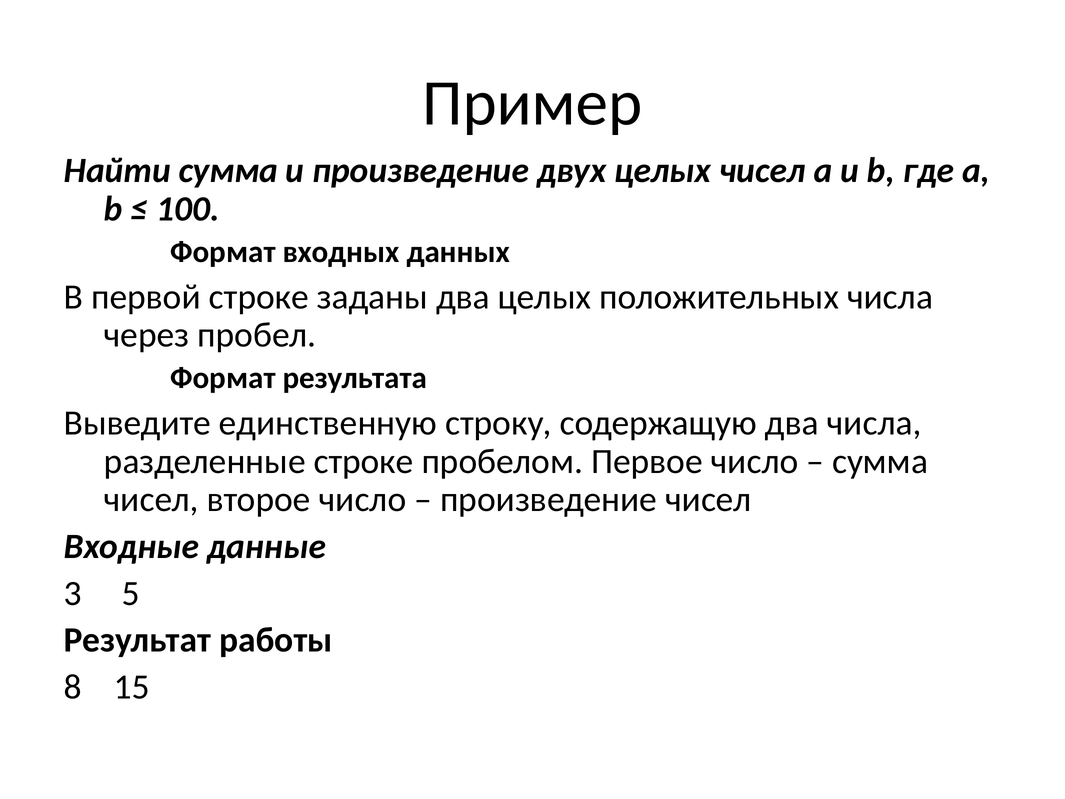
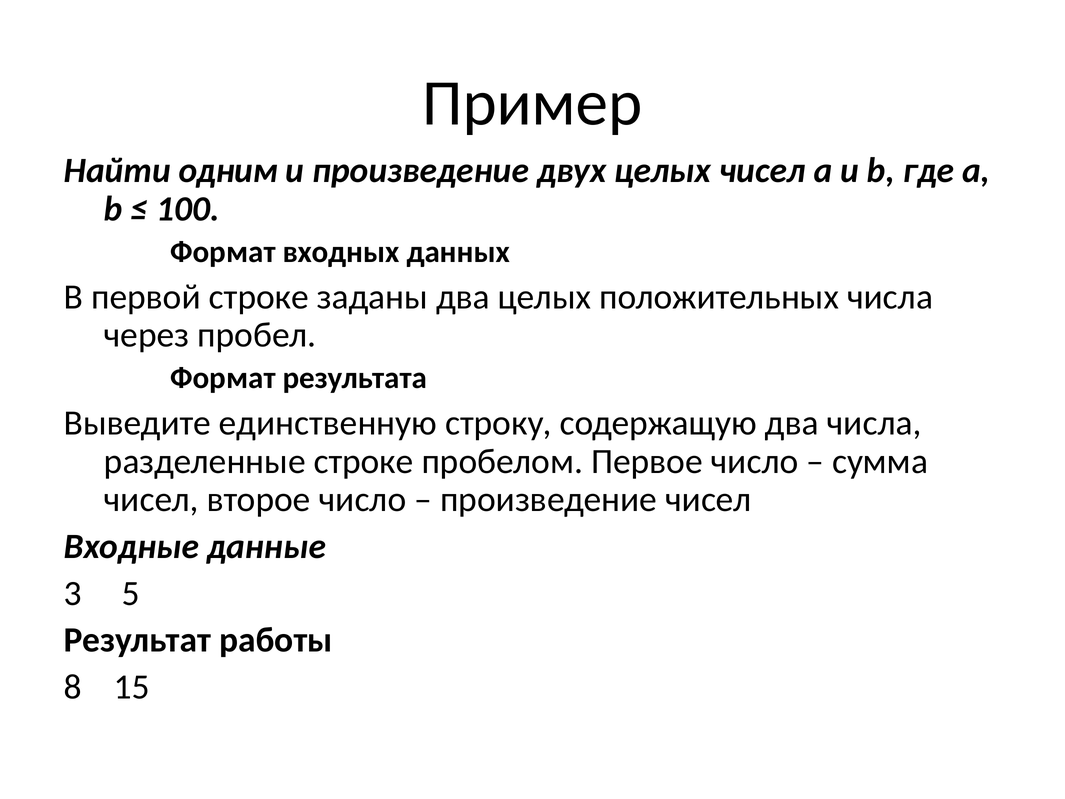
Найти сумма: сумма -> одним (228, 171)
